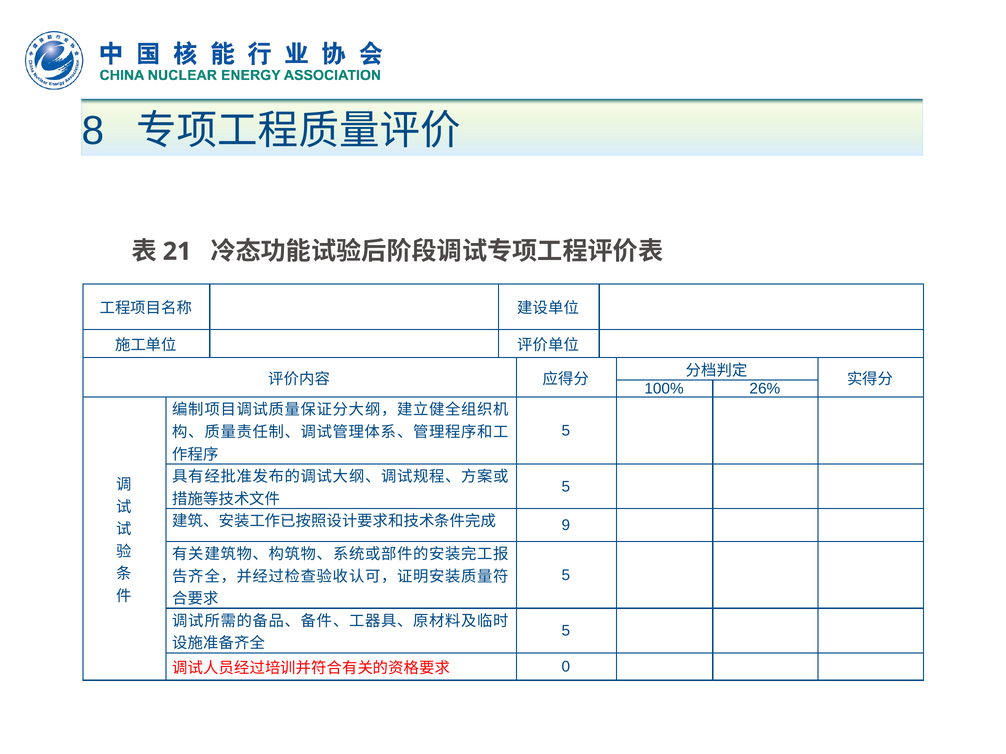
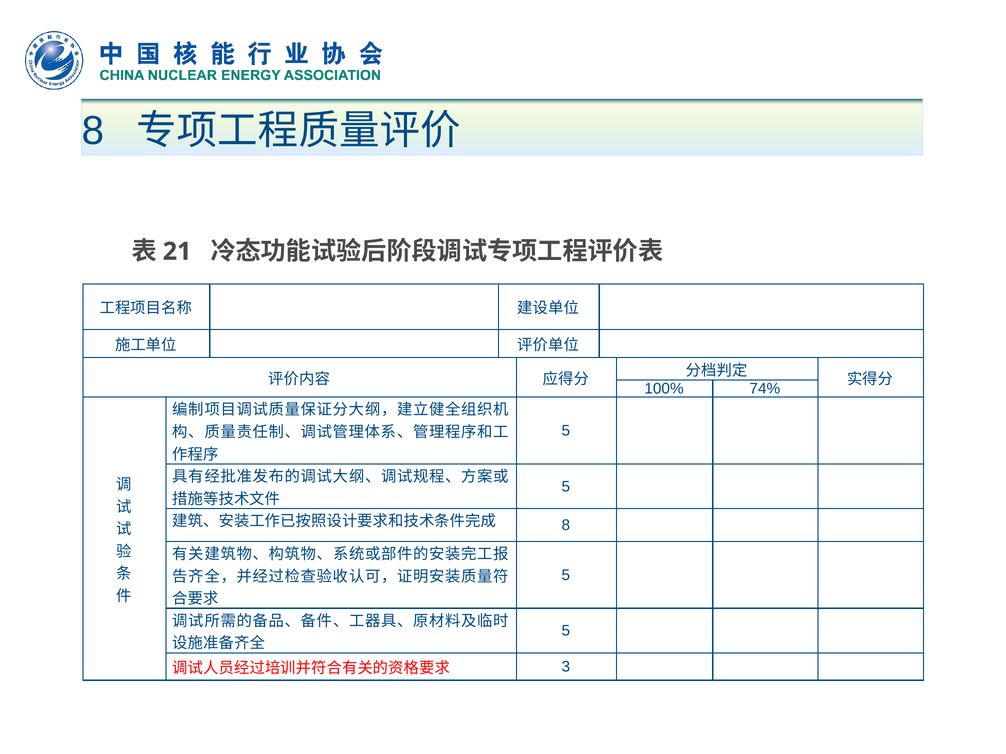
26%: 26% -> 74% (765, 389)
9: 9 -> 8 (566, 526)
0: 0 -> 3 (566, 667)
